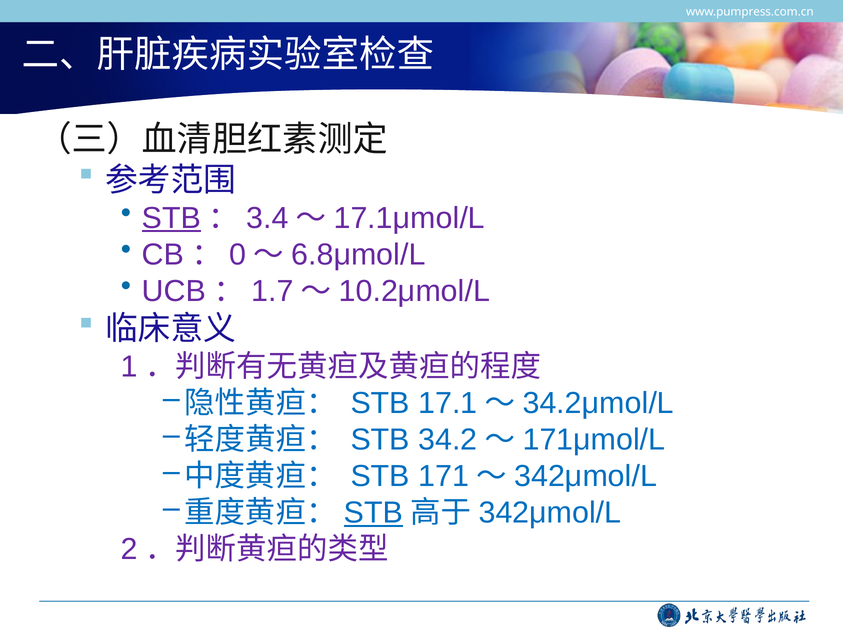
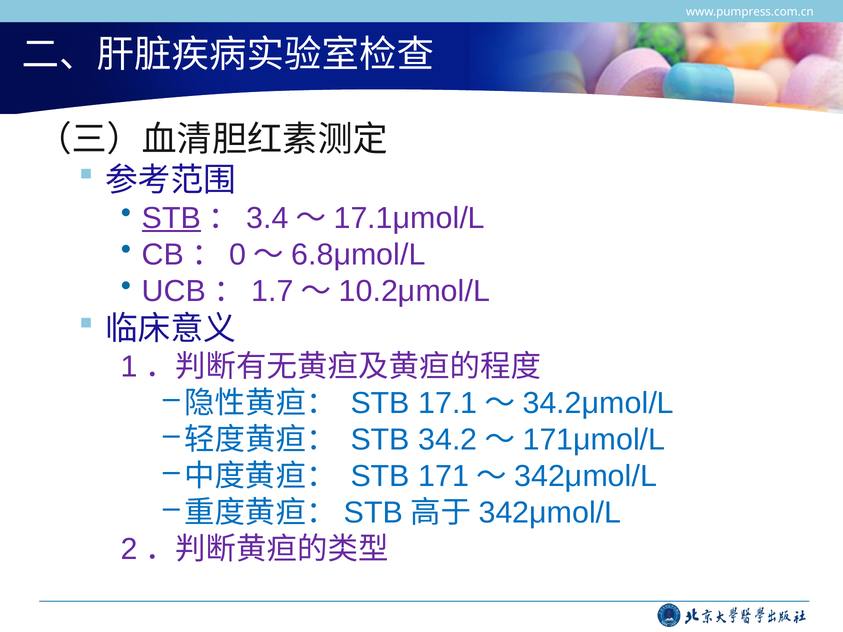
STB underline: present -> none (373, 513)
